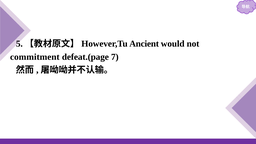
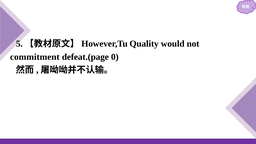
Ancient: Ancient -> Quality (144, 44)
7: 7 -> 0 (115, 57)
